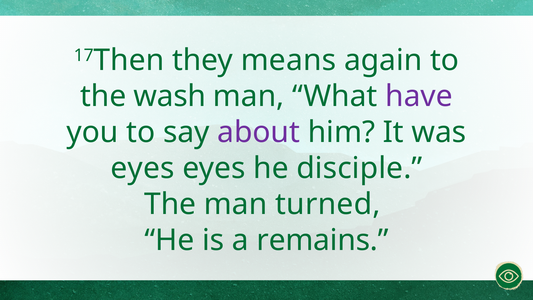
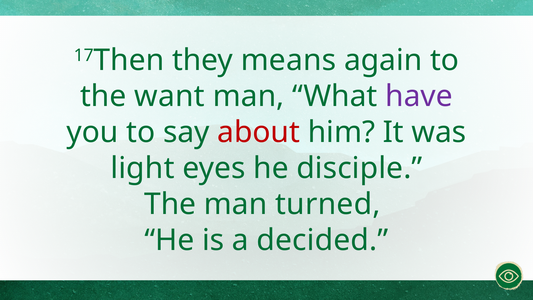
wash: wash -> want (170, 96)
about colour: purple -> red (259, 132)
eyes: eyes -> light (142, 168)
remains: remains -> decided (322, 240)
